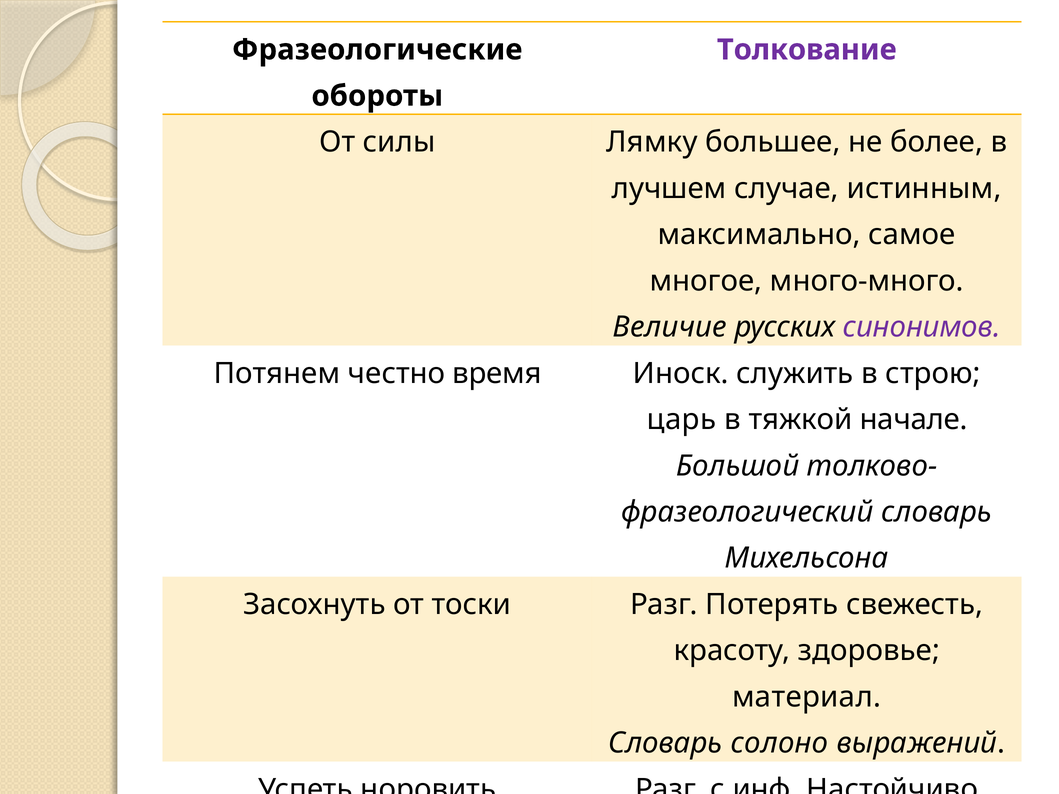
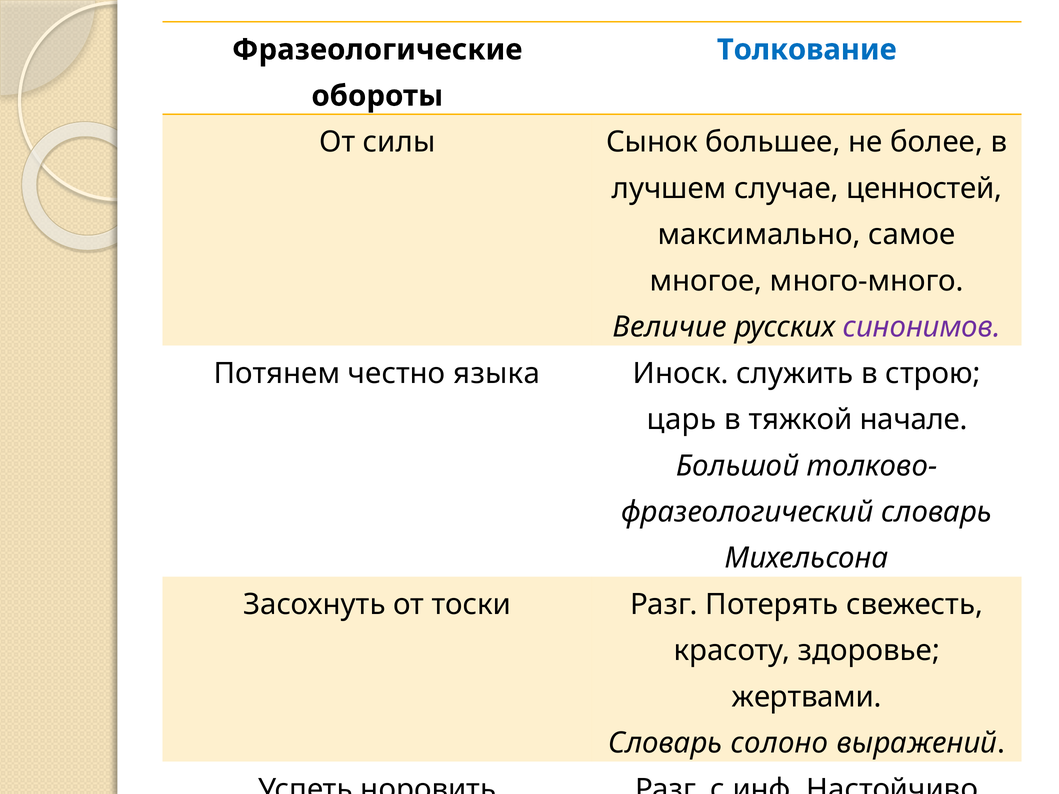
Толкование colour: purple -> blue (807, 50)
Лямку: Лямку -> Сынок (652, 142)
истинным: истинным -> ценностей (924, 188)
время: время -> языка (497, 373)
материал: материал -> жертвами (807, 697)
